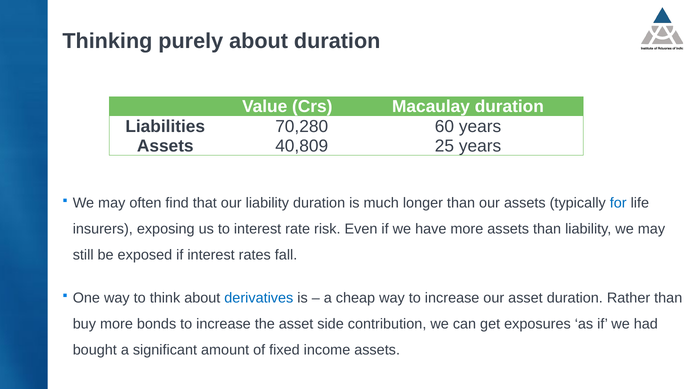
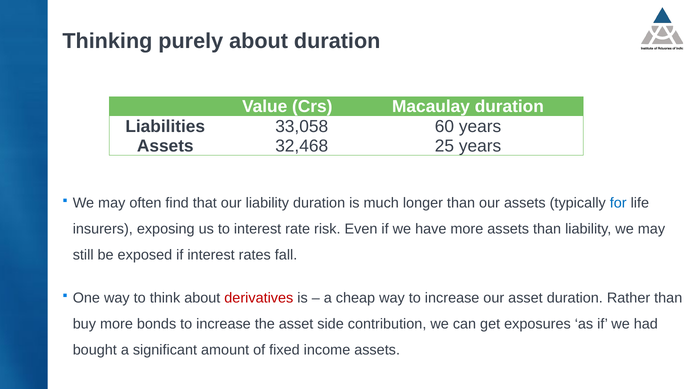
70,280: 70,280 -> 33,058 (302, 126)
40,809: 40,809 -> 32,468 (302, 146)
derivatives colour: blue -> red (259, 298)
